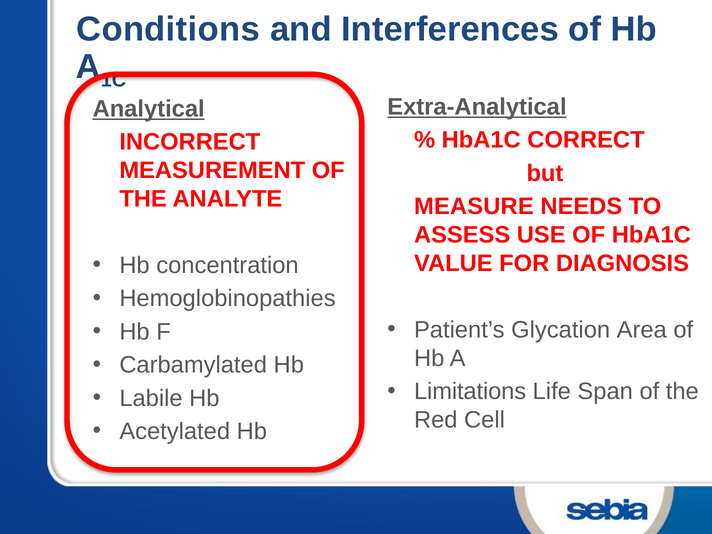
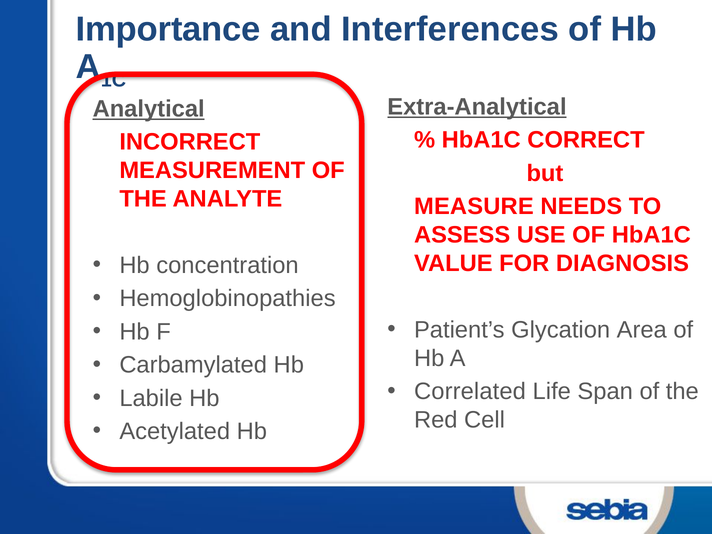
Conditions: Conditions -> Importance (168, 30)
Limitations: Limitations -> Correlated (470, 392)
